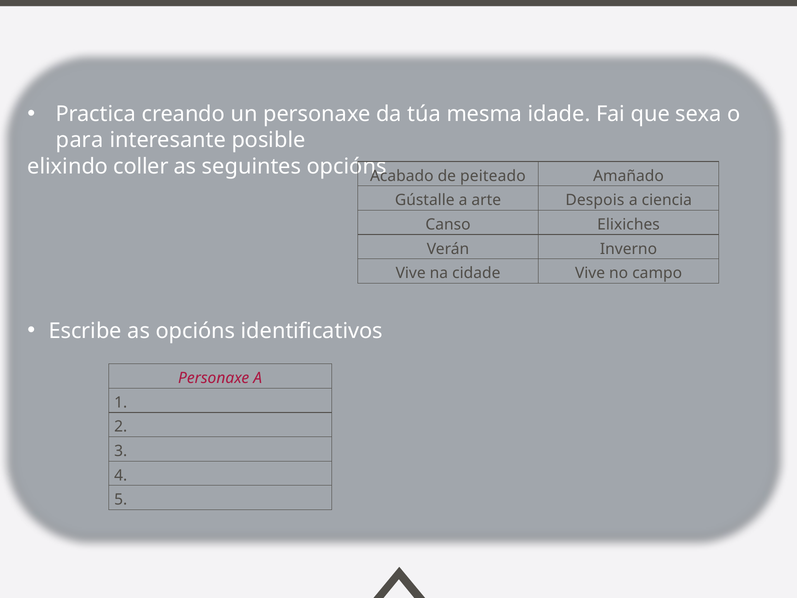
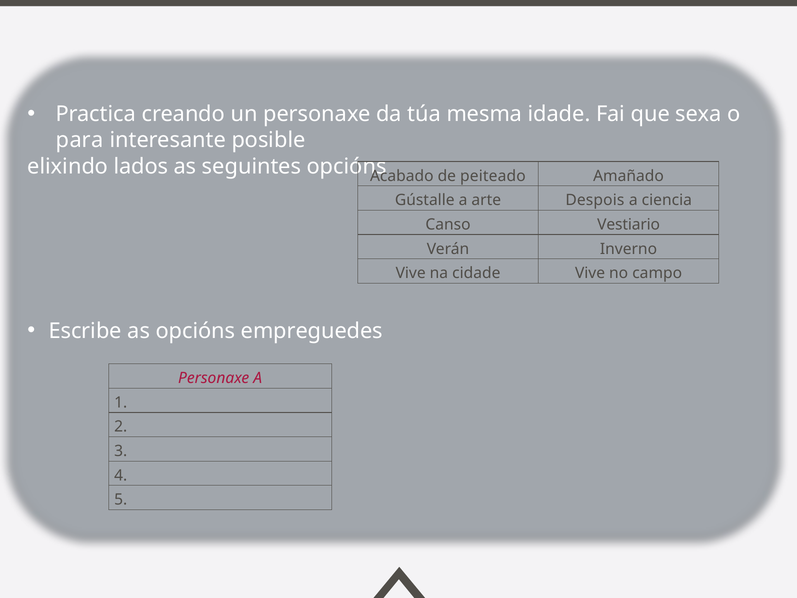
coller: coller -> lados (141, 166)
Elixiches: Elixiches -> Vestiario (629, 224)
identificativos: identificativos -> empreguedes (312, 331)
